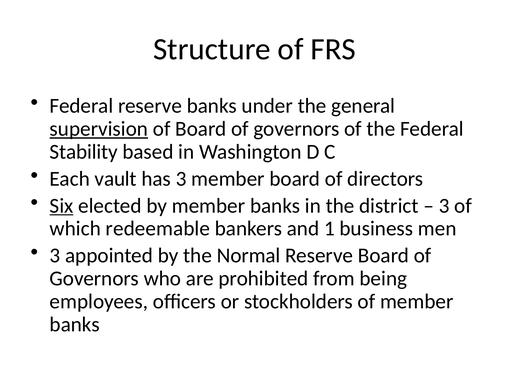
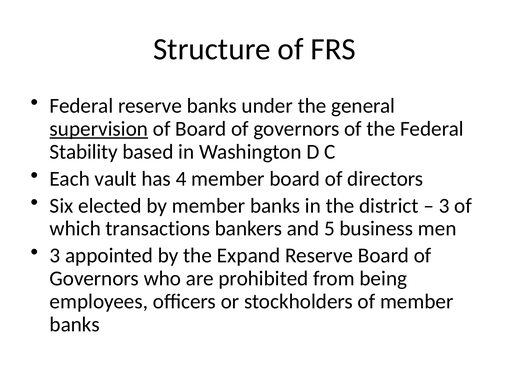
has 3: 3 -> 4 (181, 179)
Six underline: present -> none (62, 206)
redeemable: redeemable -> transactions (158, 228)
1: 1 -> 5 (329, 228)
Normal: Normal -> Expand (249, 255)
